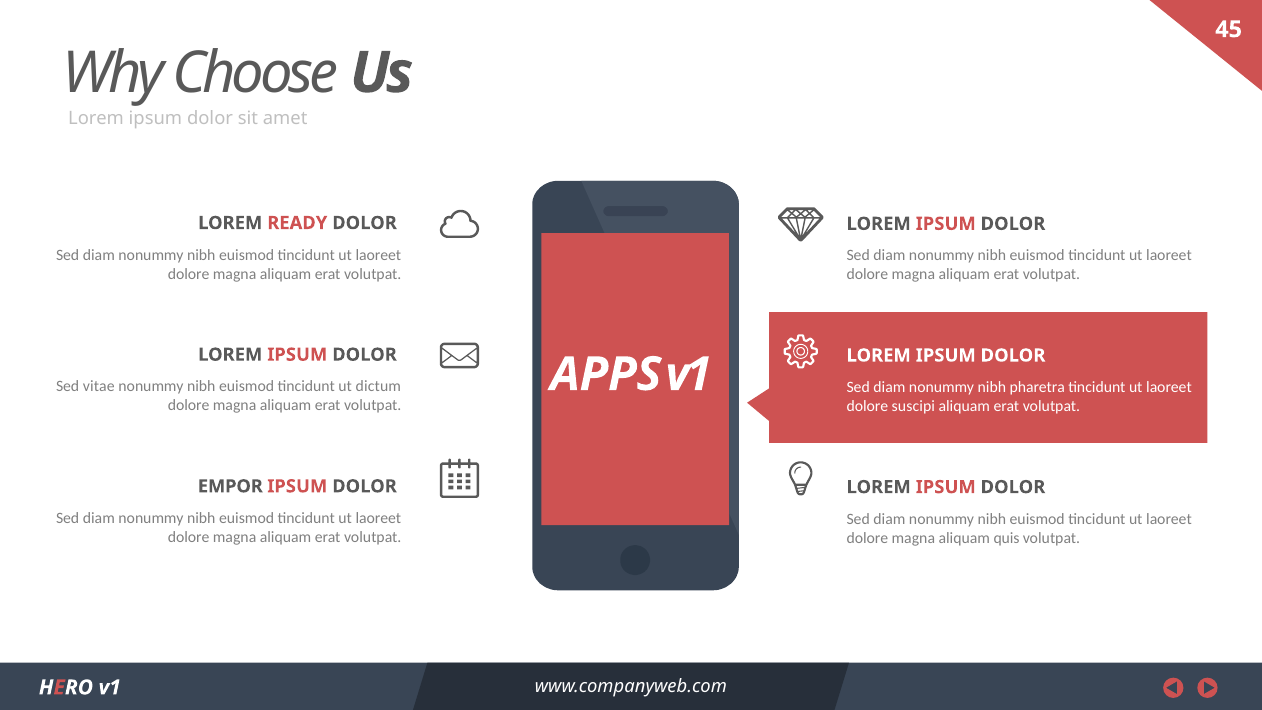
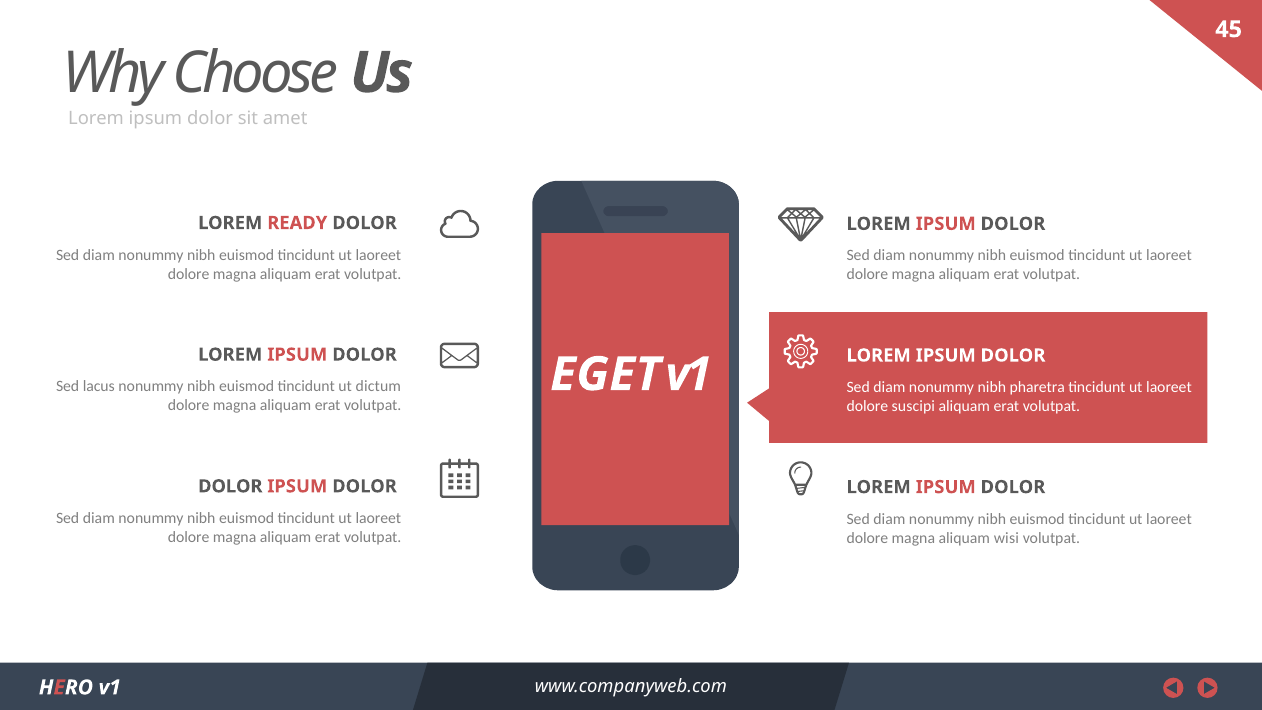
APPS: APPS -> EGET (605, 374)
vitae: vitae -> lacus (99, 387)
EMPOR: EMPOR -> DOLOR (230, 486)
quis: quis -> wisi (1006, 538)
